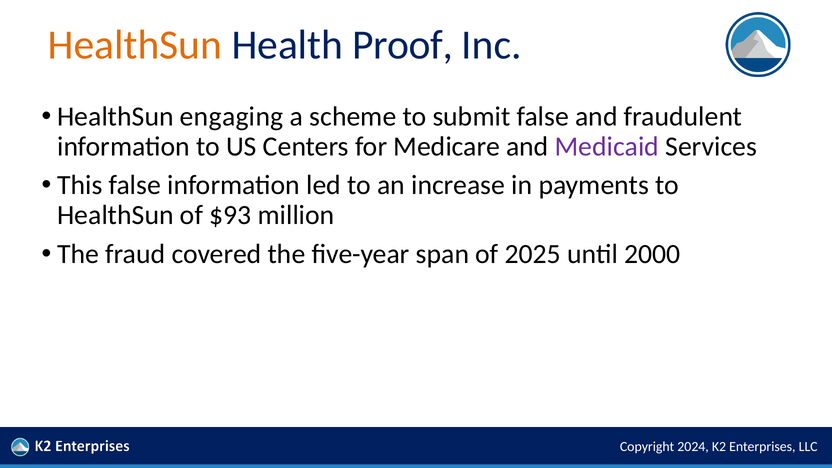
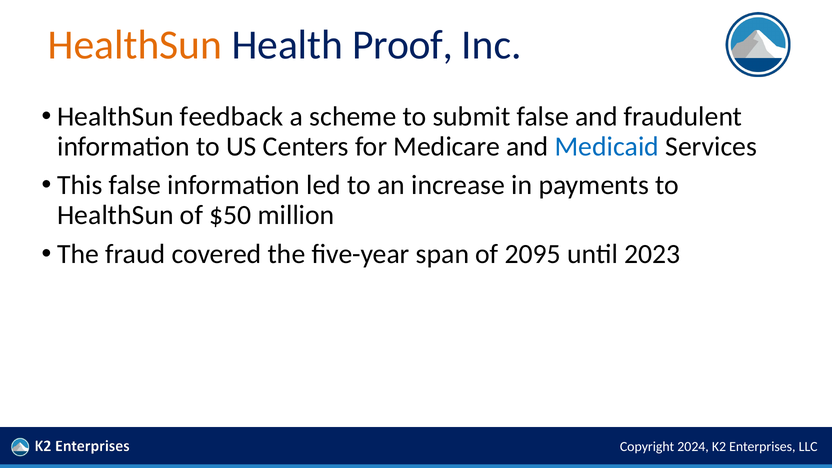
engaging: engaging -> feedback (232, 117)
Medicaid colour: purple -> blue (607, 147)
$93: $93 -> $50 (230, 215)
2025: 2025 -> 2095 (533, 254)
2000: 2000 -> 2023 (652, 254)
